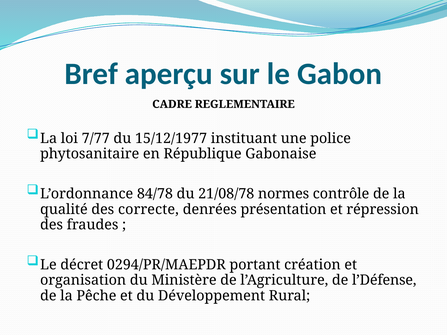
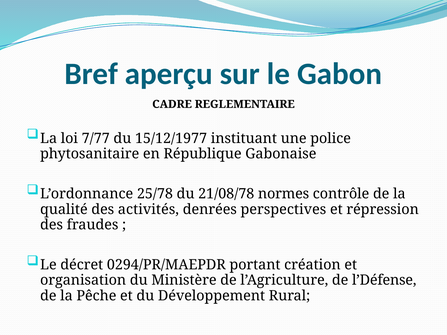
84/78: 84/78 -> 25/78 (155, 194)
correcte: correcte -> activités (148, 210)
présentation: présentation -> perspectives (283, 210)
